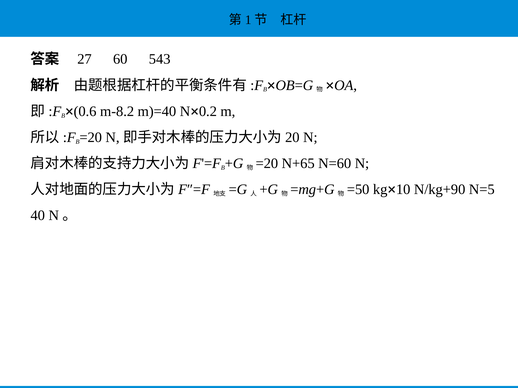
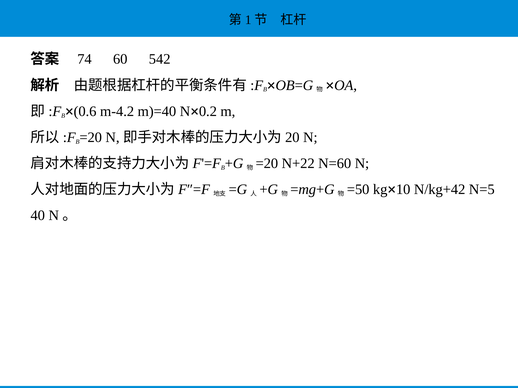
27: 27 -> 74 (85, 59)
543: 543 -> 542 (160, 59)
m-8.2: m-8.2 -> m-4.2 (117, 111)
N+65: N+65 -> N+22 (298, 163)
N/kg+90: N/kg+90 -> N/kg+42 (440, 189)
